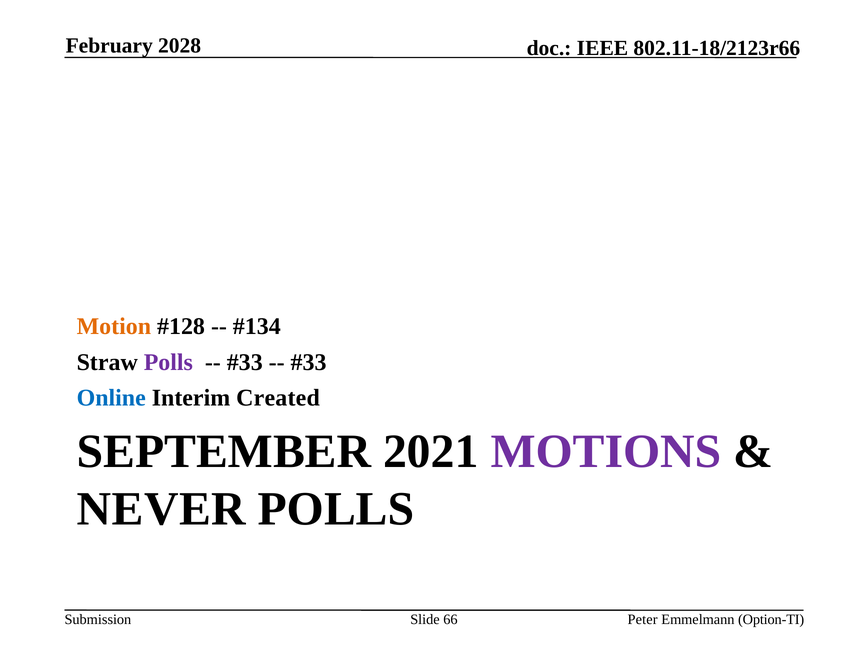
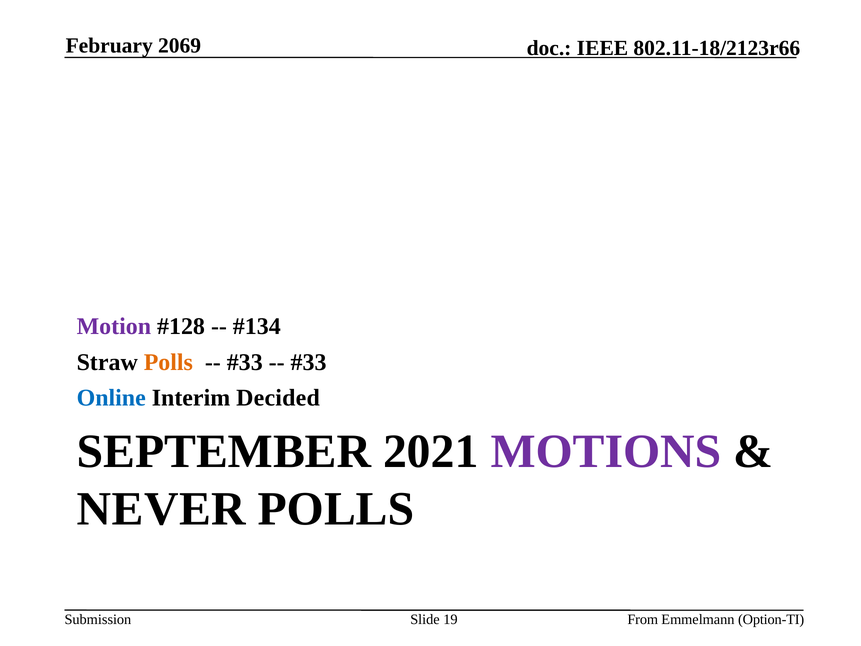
2028: 2028 -> 2069 (180, 46)
Motion colour: orange -> purple (114, 326)
Polls colour: purple -> orange (168, 362)
Created: Created -> Decided (278, 398)
66: 66 -> 19 (450, 619)
Peter: Peter -> From (643, 619)
